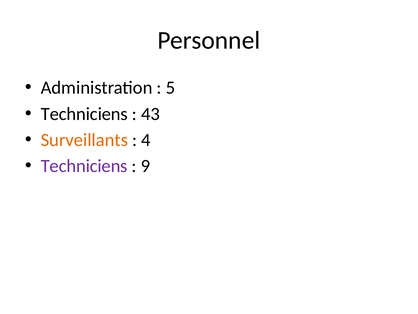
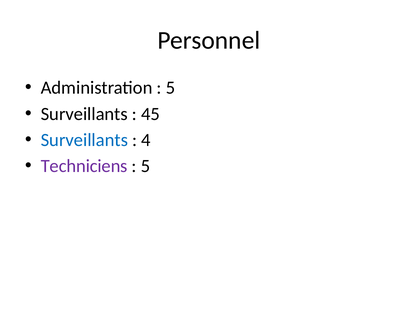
Techniciens: Techniciens -> Surveillants (84, 114)
43: 43 -> 45 (151, 114)
Surveillants colour: orange -> blue (84, 140)
9: 9 -> 5 (145, 166)
